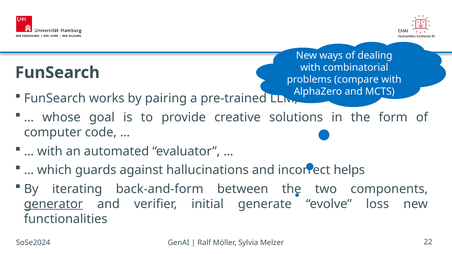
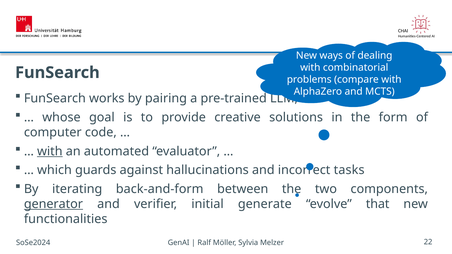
with underline: none -> present (50, 151)
helps: helps -> tasks (349, 170)
loss: loss -> that (378, 204)
